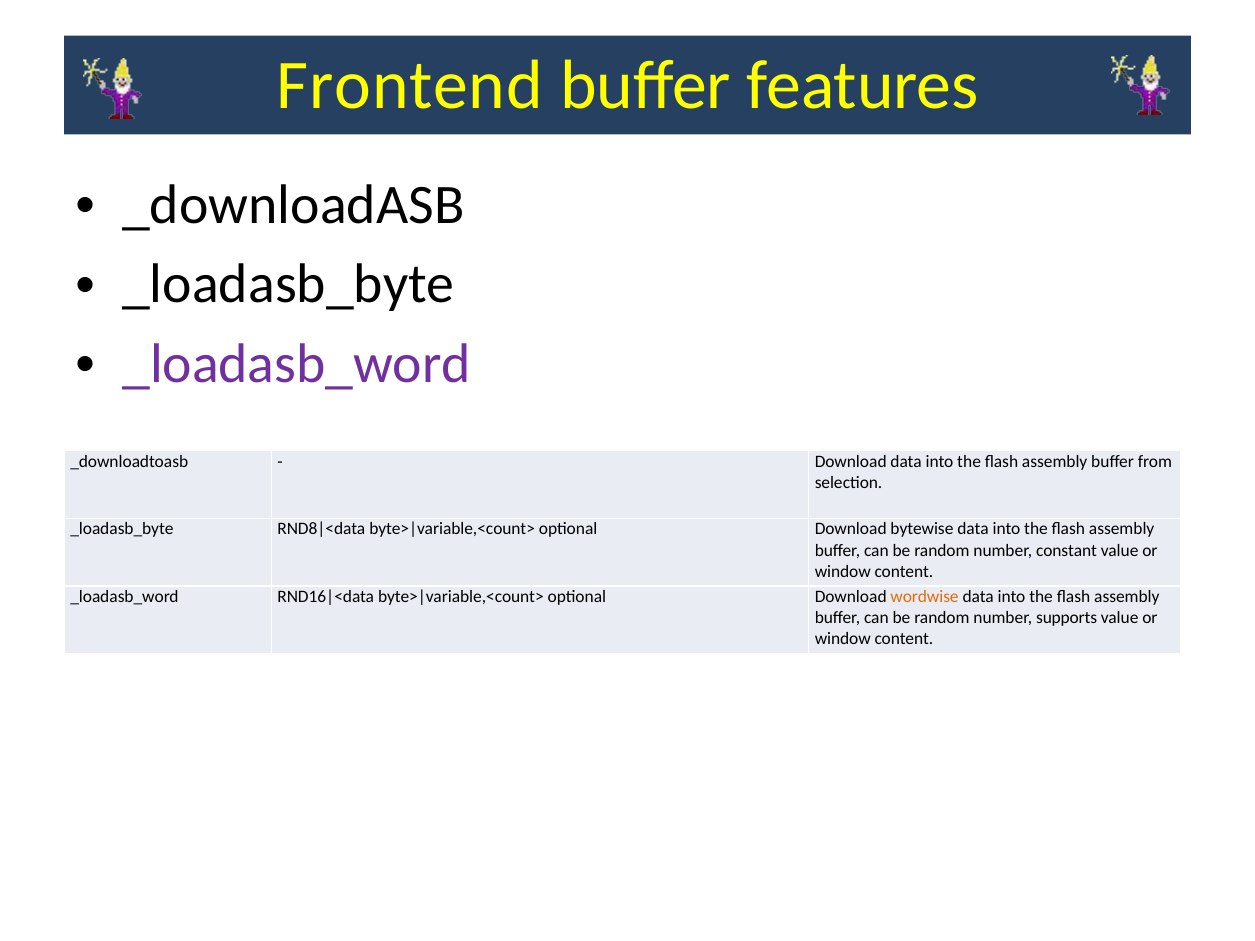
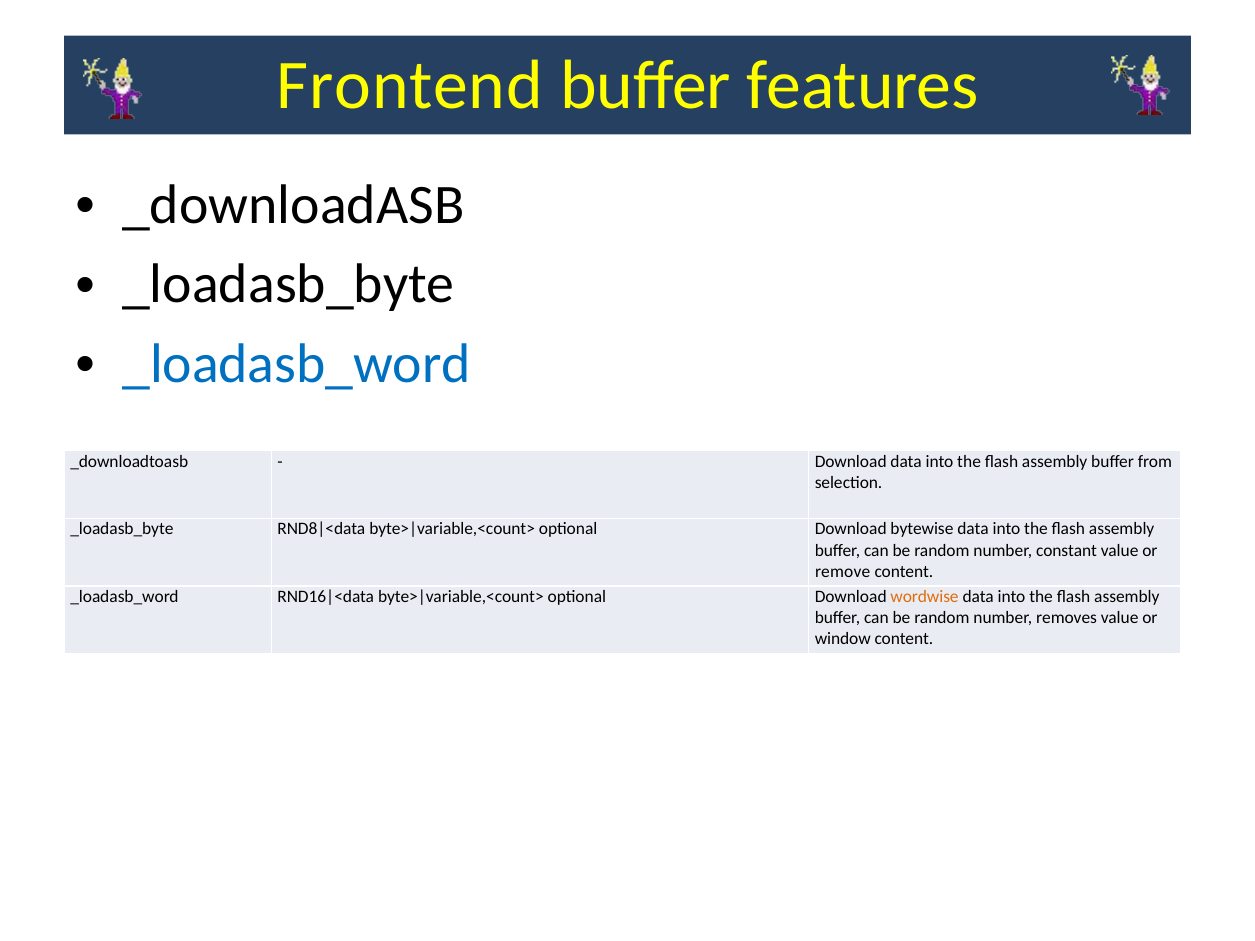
_loadasb_word colour: purple -> blue (297, 364)
window: window -> remove (843, 572)
supports: supports -> removes (1067, 618)
